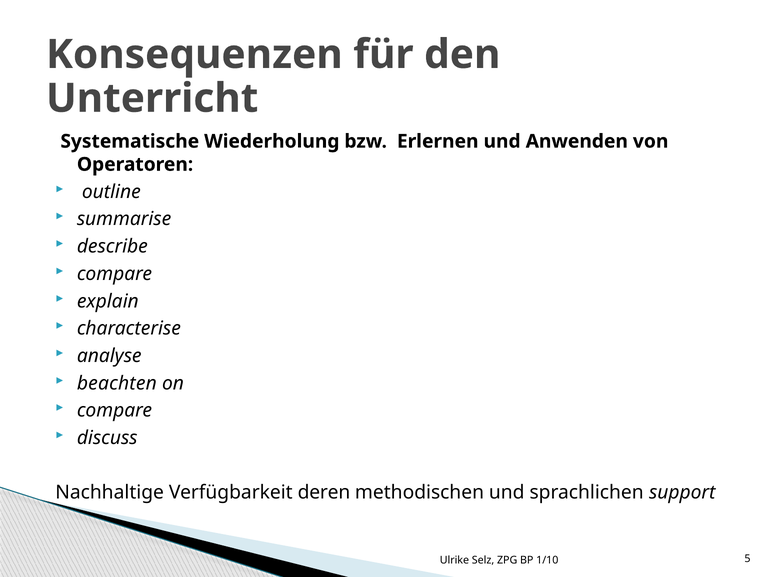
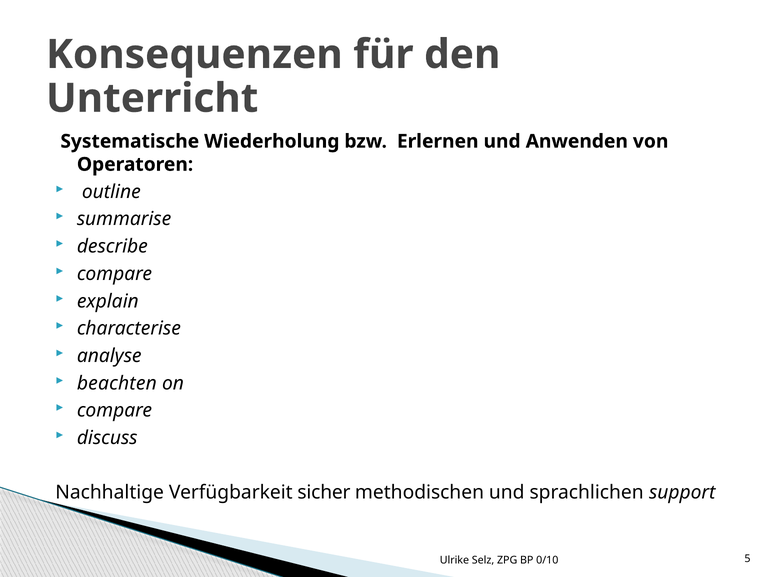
deren: deren -> sicher (324, 492)
1/10: 1/10 -> 0/10 (547, 560)
